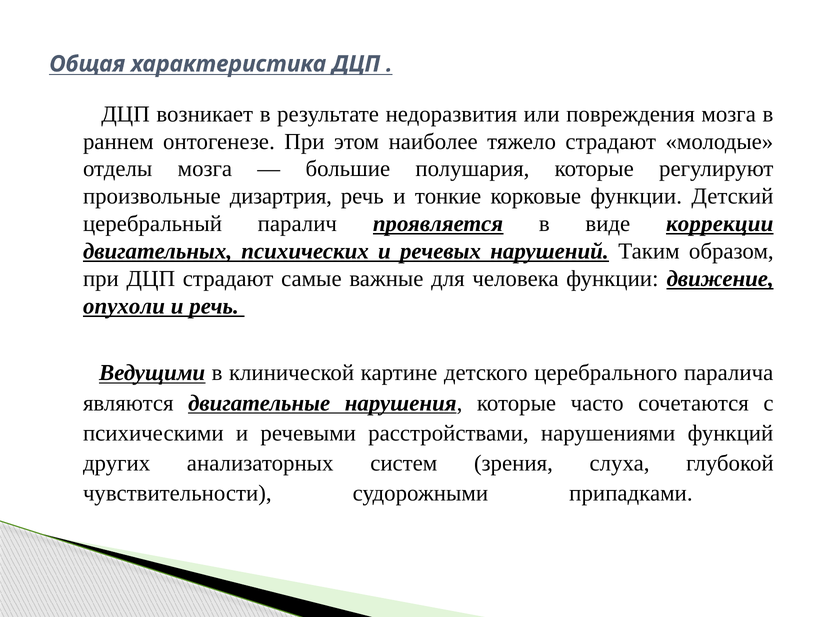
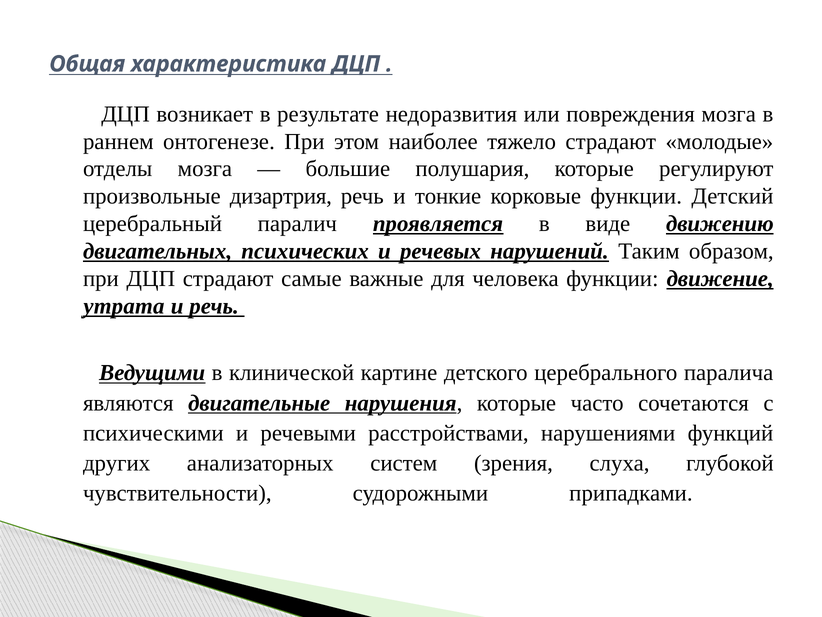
коррекции: коррекции -> движению (720, 224)
опухоли: опухоли -> утрата (124, 306)
